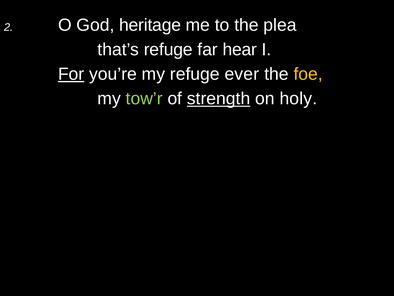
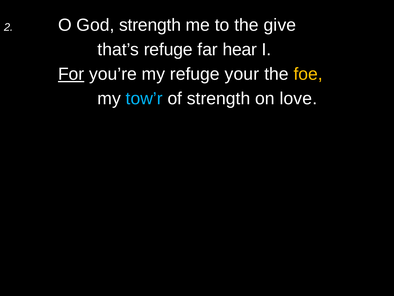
God heritage: heritage -> strength (150, 25)
plea: plea -> give (280, 25)
ever: ever -> your (242, 74)
tow’r colour: light green -> light blue (144, 98)
strength underline: present -> none (219, 98)
holy: holy -> love (298, 98)
